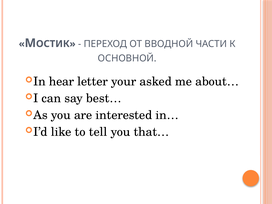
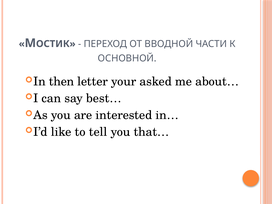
hear: hear -> then (62, 81)
